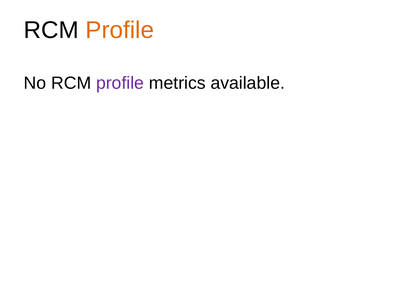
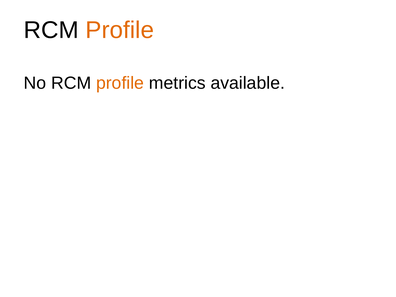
profile colour: purple -> orange (120, 83)
